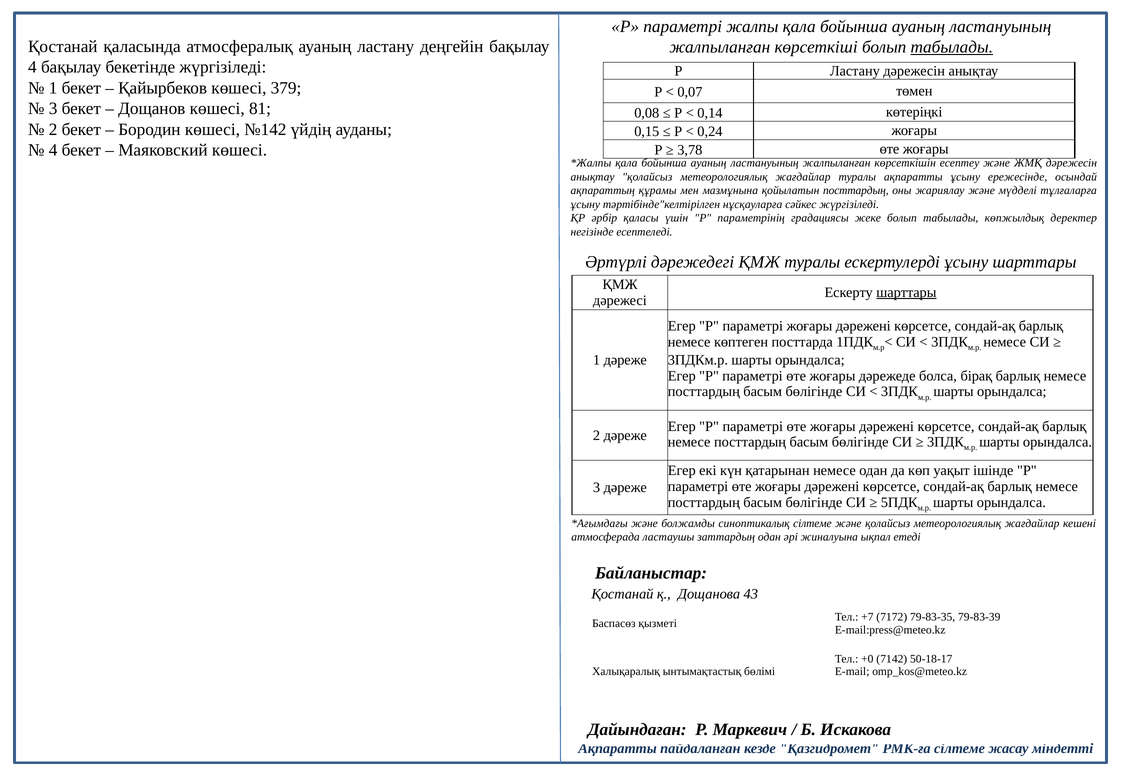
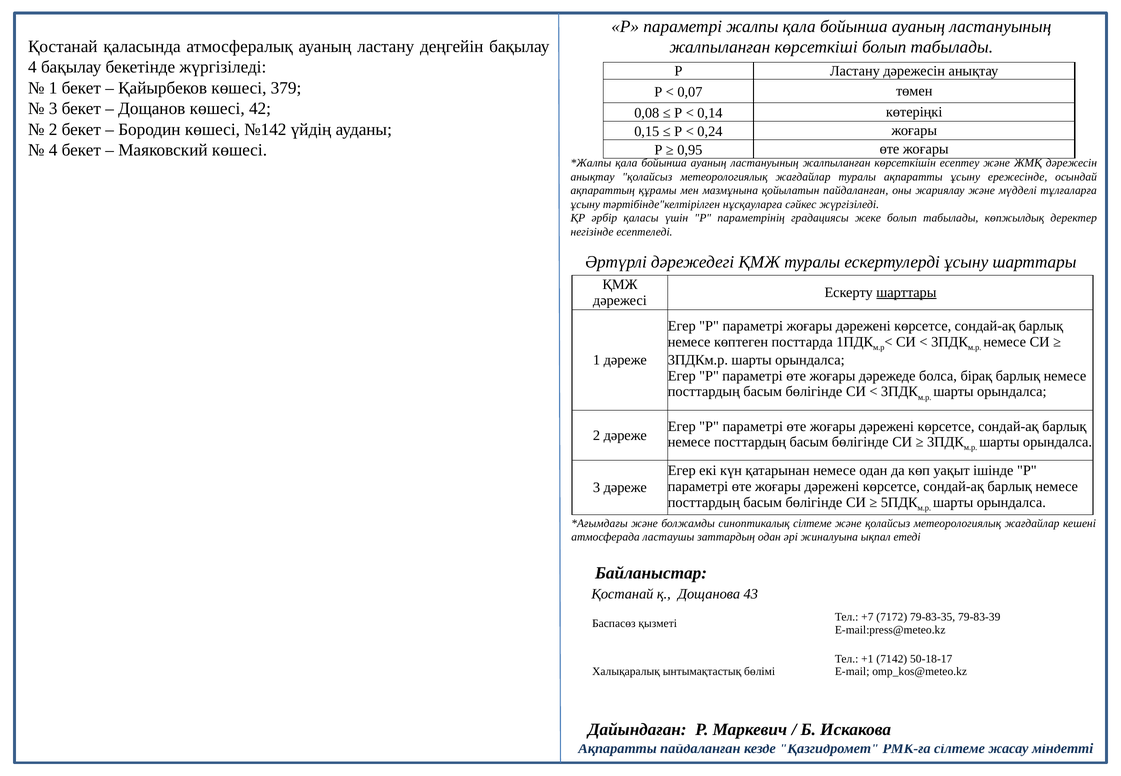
табылады underline: present -> none (952, 47)
81: 81 -> 42 (260, 109)
3,78: 3,78 -> 0,95 (690, 150)
қойылатын посттардың: посттардың -> пайдаланған (856, 191)
+0: +0 -> +1 (867, 659)
